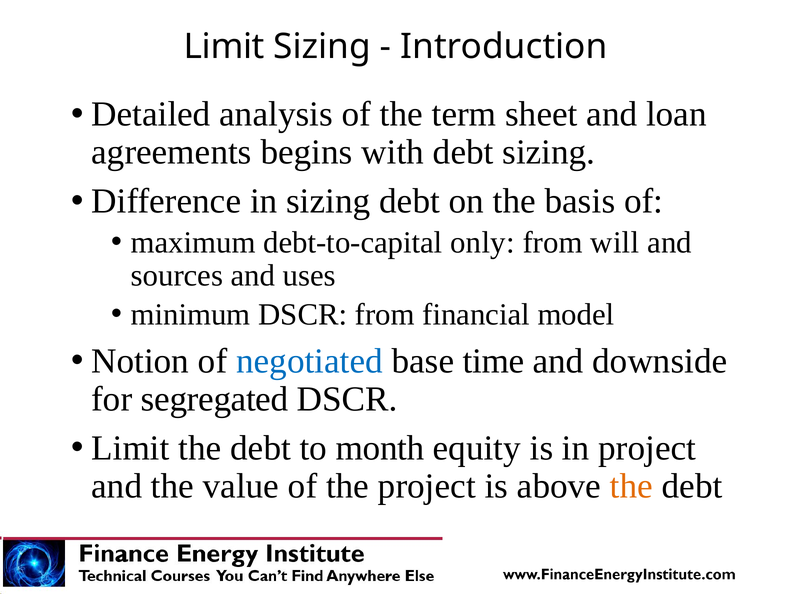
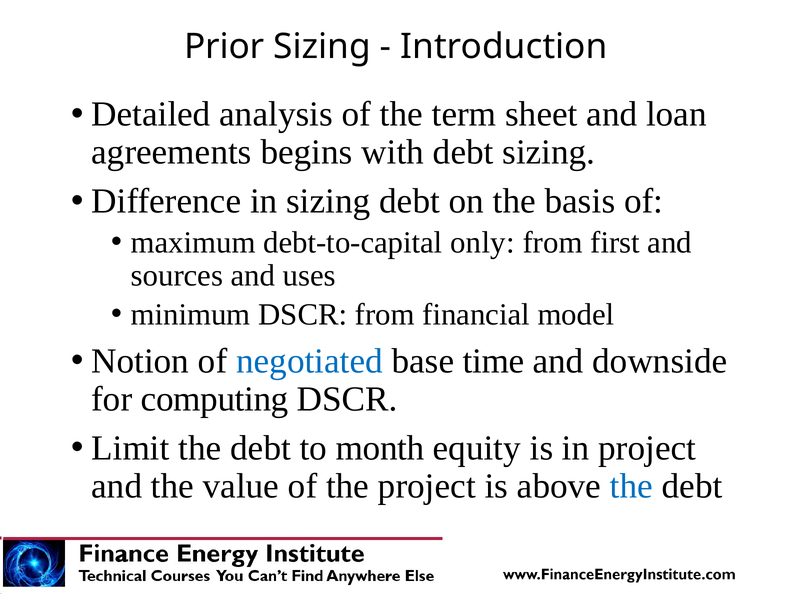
Limit: Limit -> Prior (224, 47)
will: will -> first (615, 243)
segregated: segregated -> computing (215, 400)
the colour: orange -> blue (631, 487)
